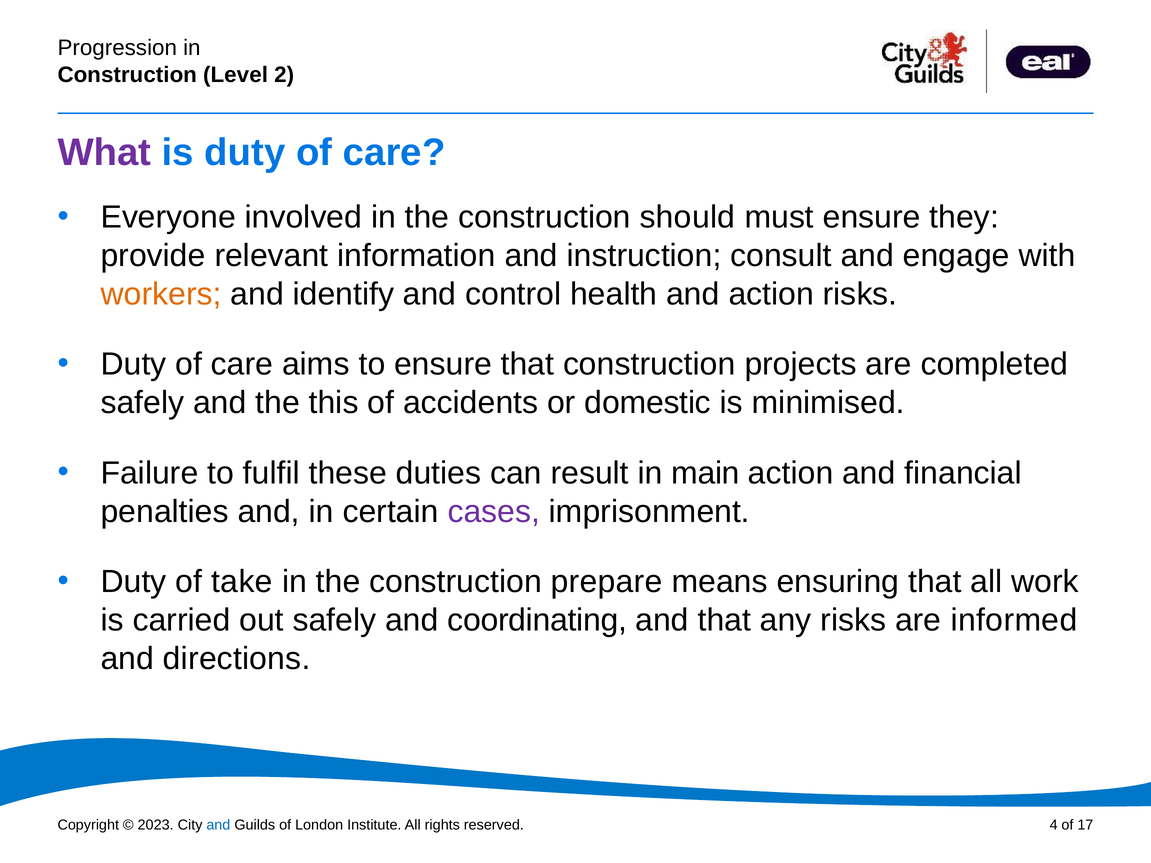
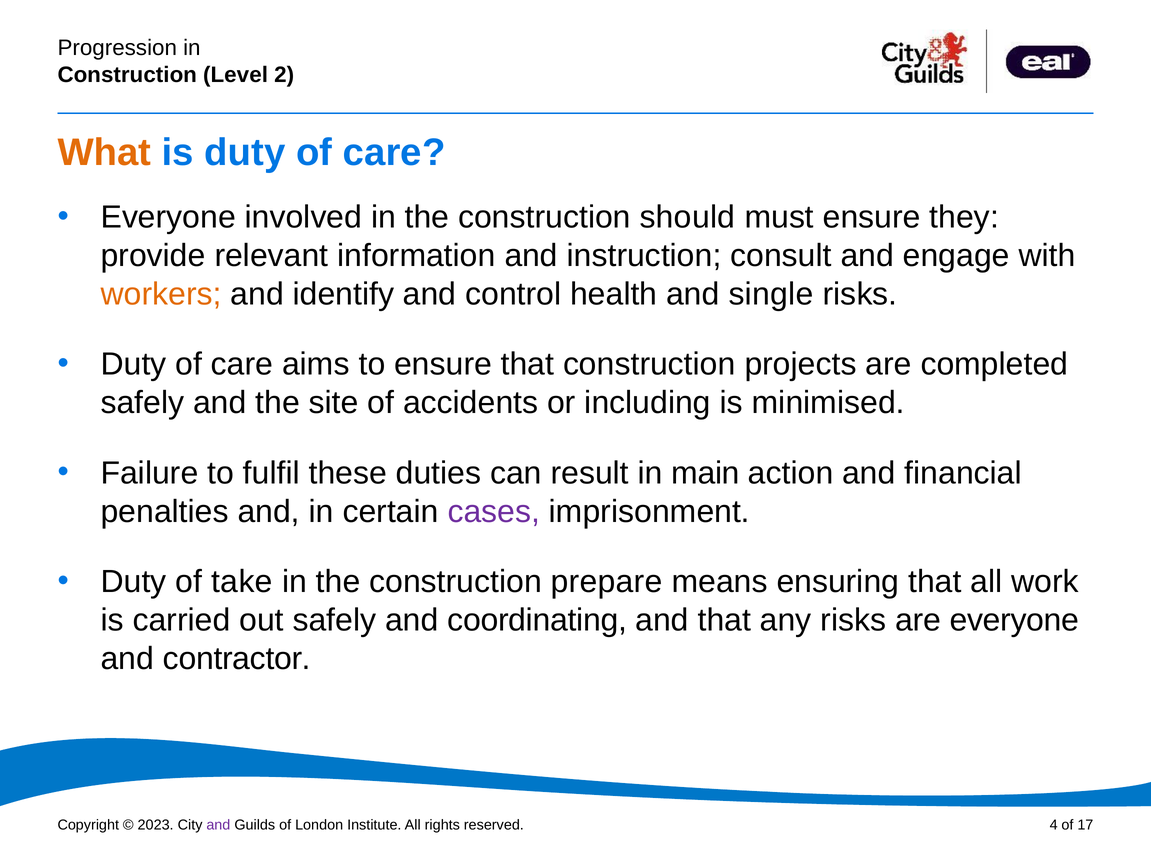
What colour: purple -> orange (104, 153)
and action: action -> single (771, 294)
this: this -> site (334, 403)
domestic: domestic -> including (648, 403)
are informed: informed -> everyone (1014, 620)
directions: directions -> contractor (237, 659)
and colour: blue -> purple (218, 825)
